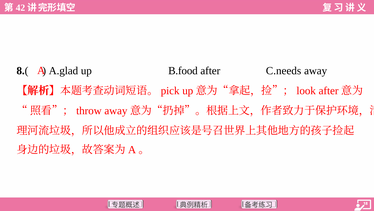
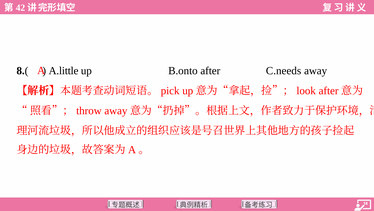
A.glad: A.glad -> A.little (64, 70)
B.food: B.food -> B.onto (183, 70)
